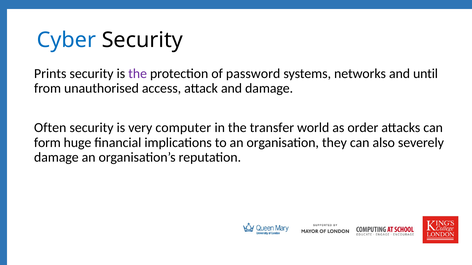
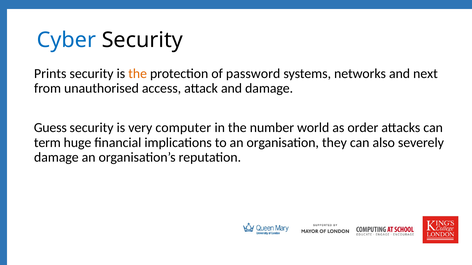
the colour: purple -> orange (138, 74)
until: until -> next (425, 74)
Often: Often -> Guess (50, 128)
transfer: transfer -> number (272, 128)
form: form -> term (47, 143)
